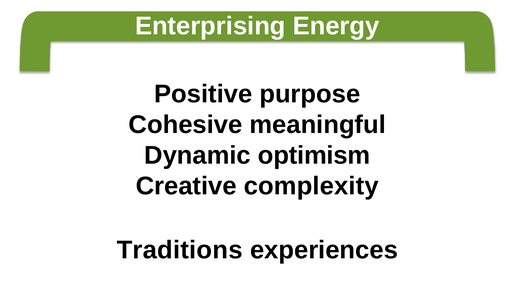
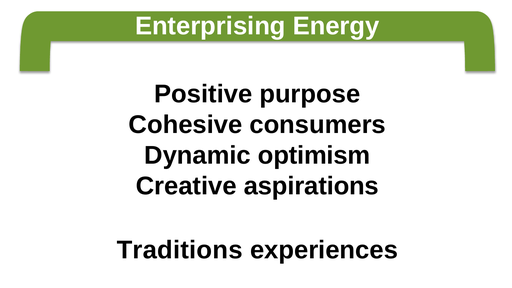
meaningful: meaningful -> consumers (318, 125)
complexity: complexity -> aspirations (311, 186)
